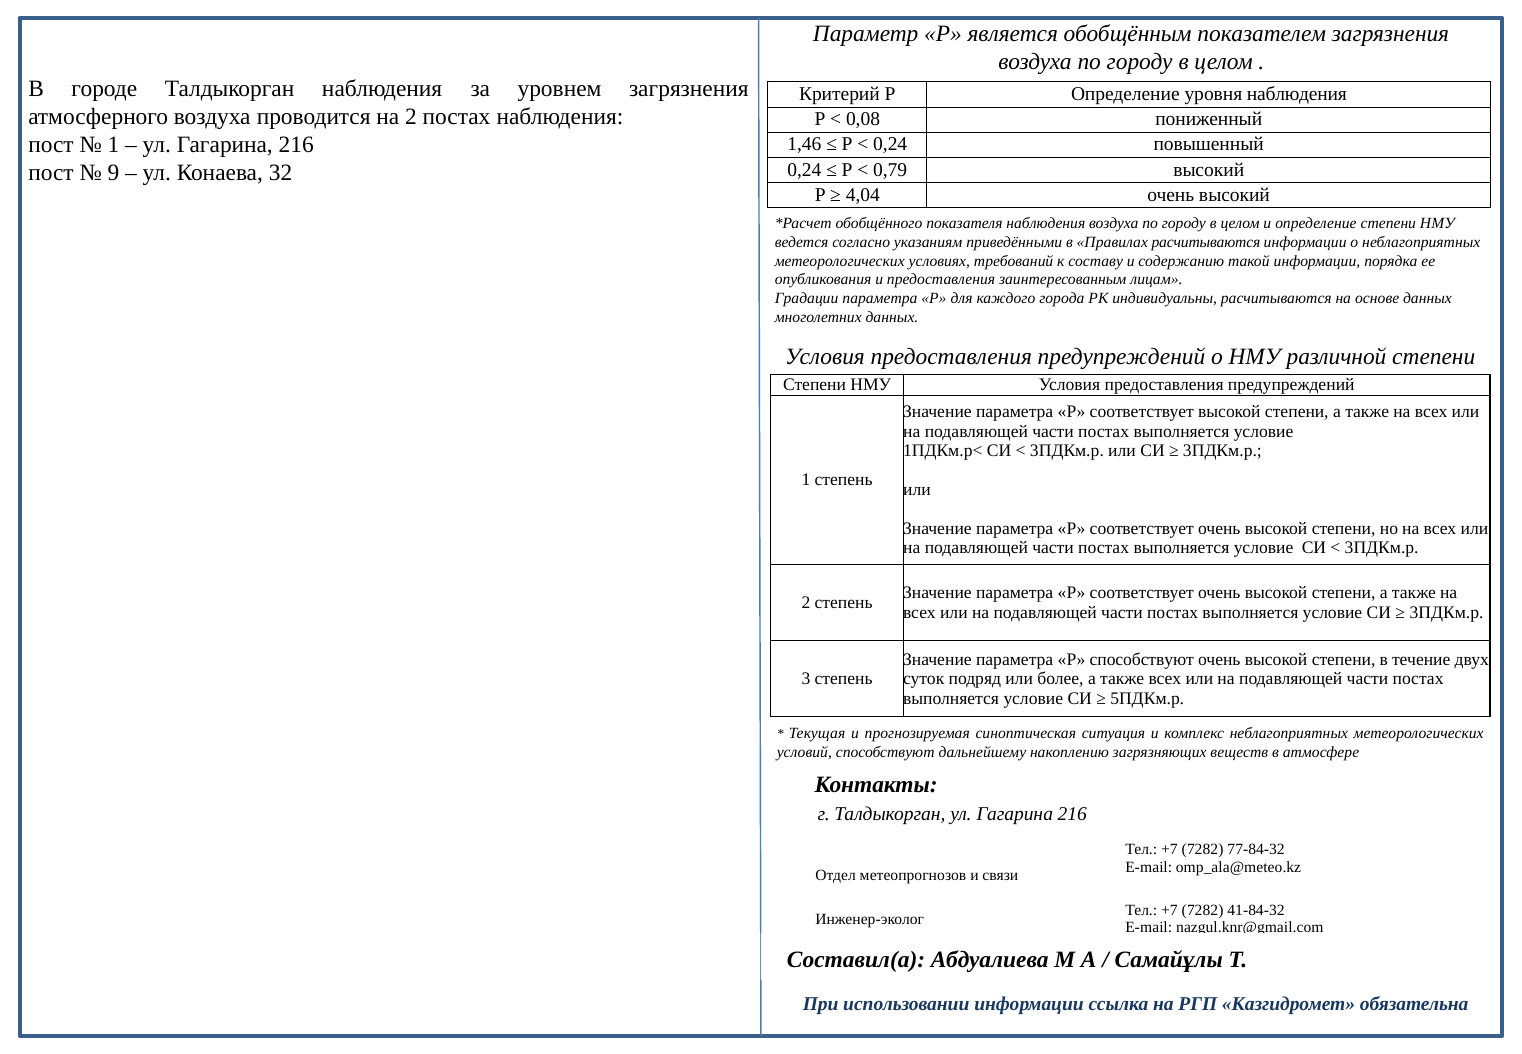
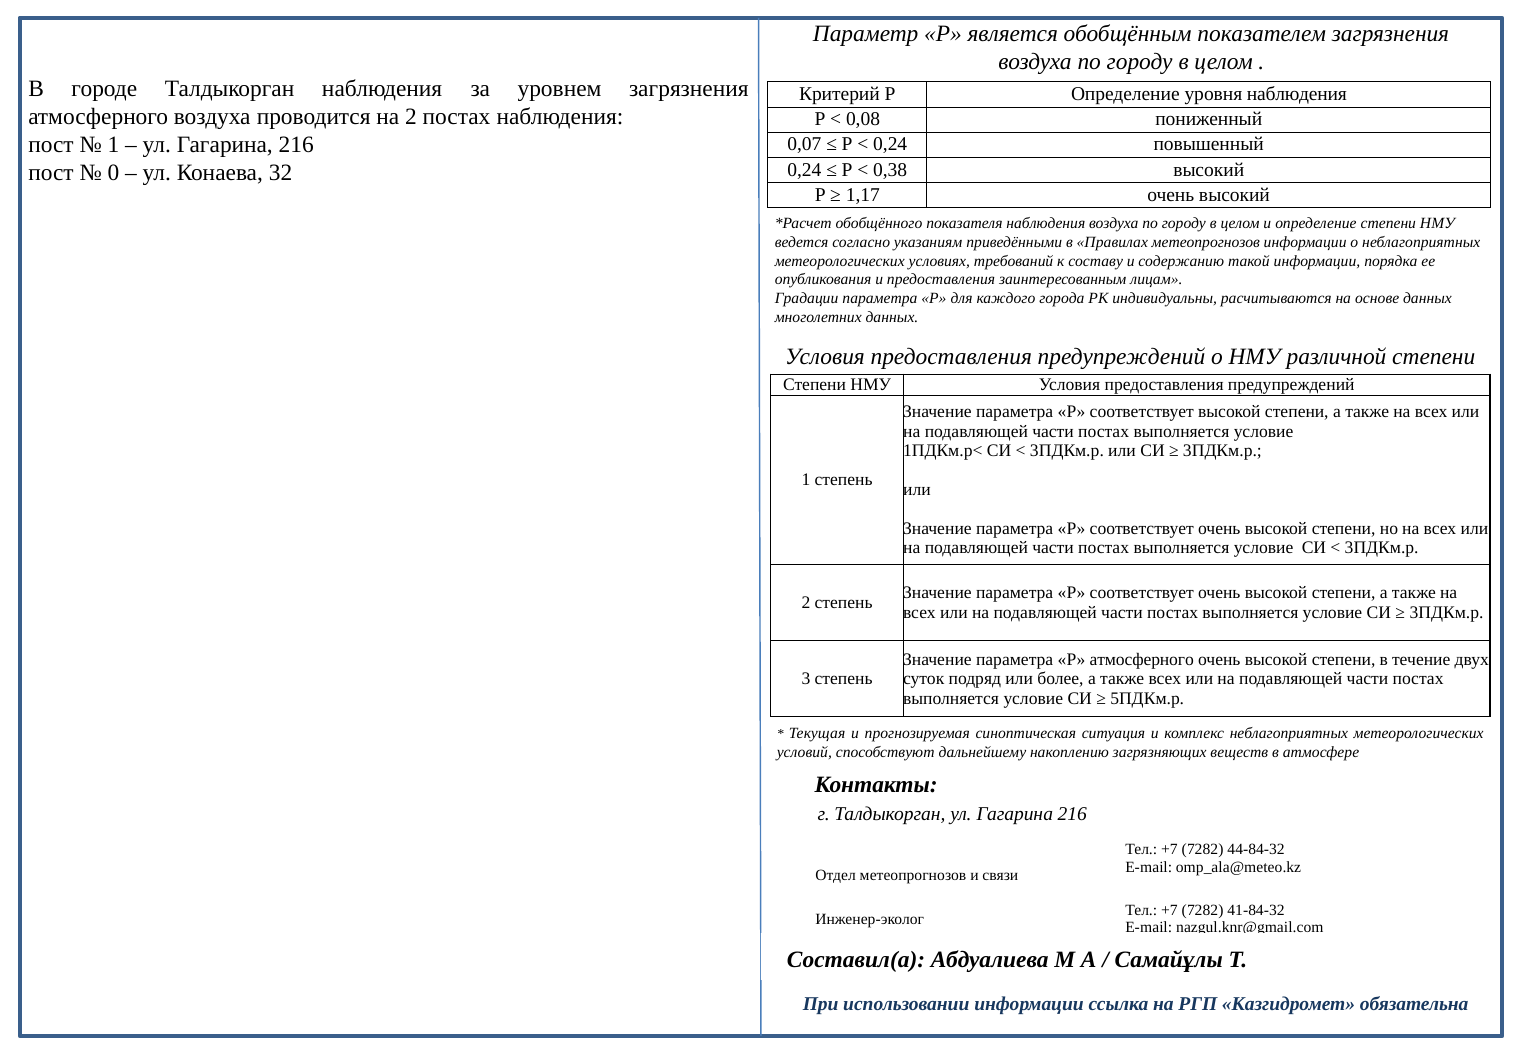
1,46: 1,46 -> 0,07 (804, 144)
0,79: 0,79 -> 0,38 (890, 170)
9: 9 -> 0 (113, 173)
4,04: 4,04 -> 1,17 (863, 195)
Правилах расчитываются: расчитываются -> метеопрогнозов (1206, 242)
Р способствуют: способствуют -> атмосферного (1142, 659)
77-84-32: 77-84-32 -> 44-84-32 (1256, 849)
